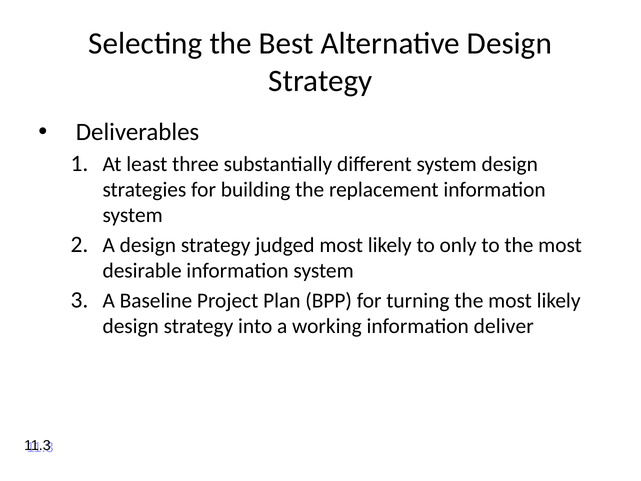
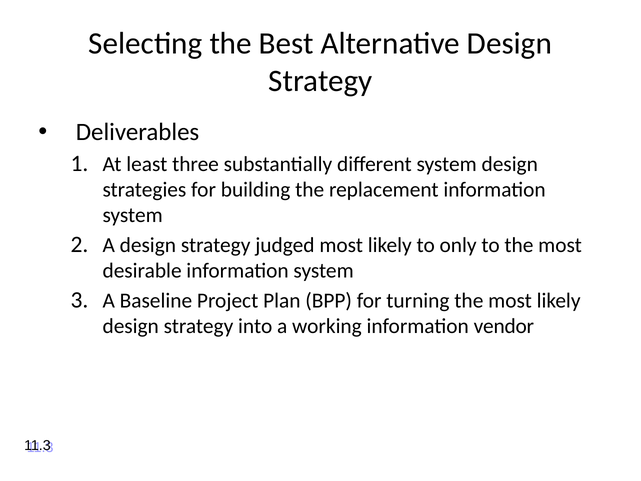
deliver: deliver -> vendor (504, 326)
